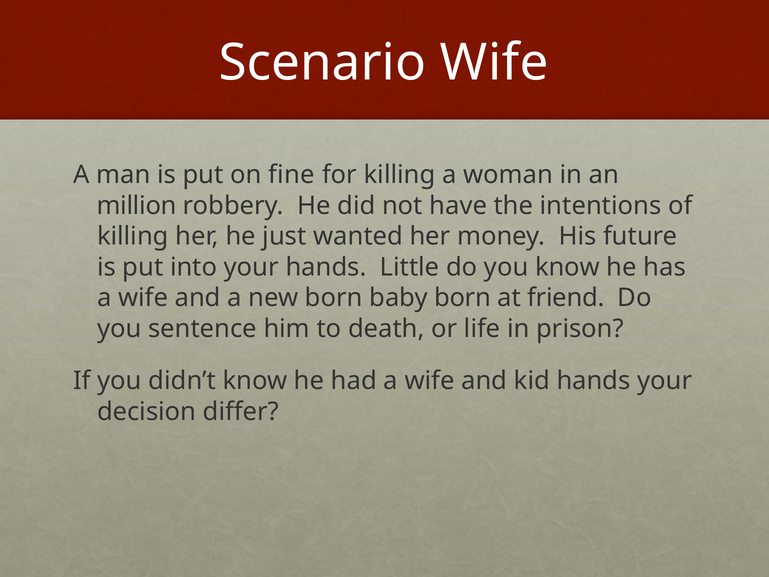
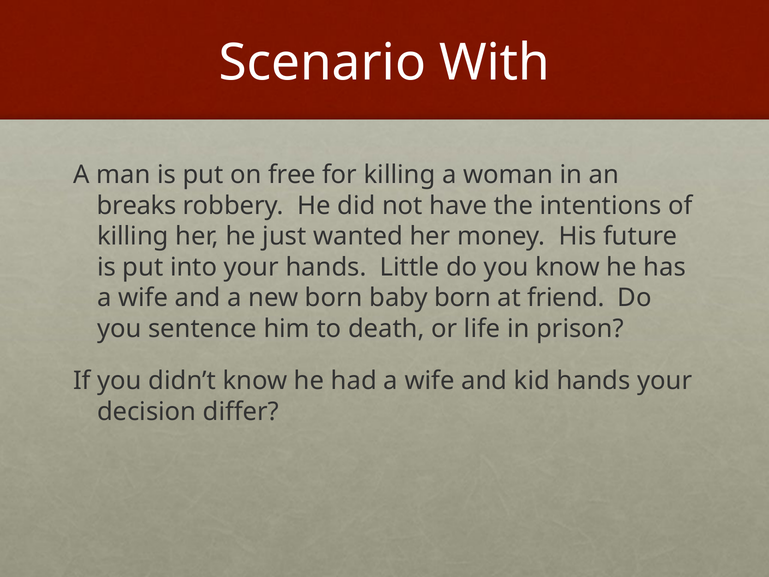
Scenario Wife: Wife -> With (495, 63)
fine: fine -> free (292, 175)
million: million -> breaks (137, 206)
